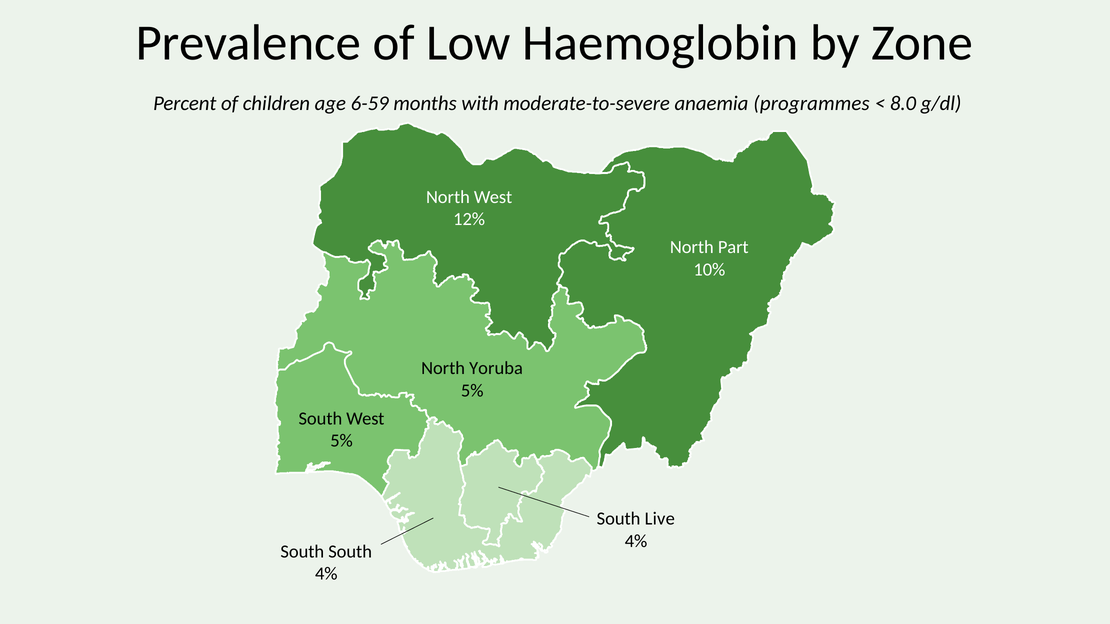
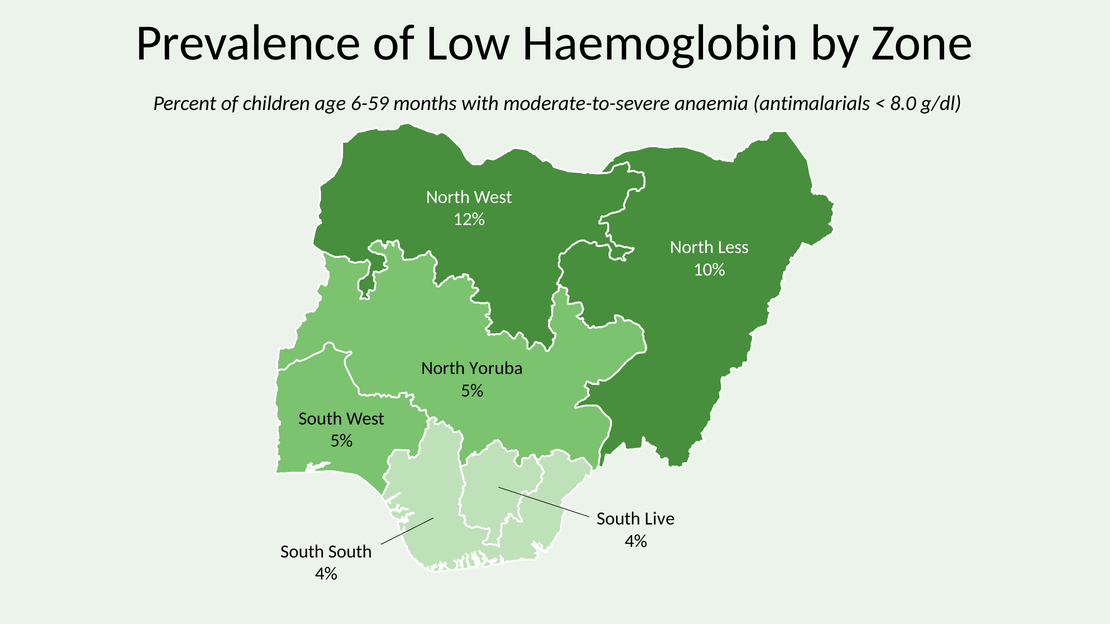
programmes: programmes -> antimalarials (812, 104)
Part: Part -> Less (733, 247)
